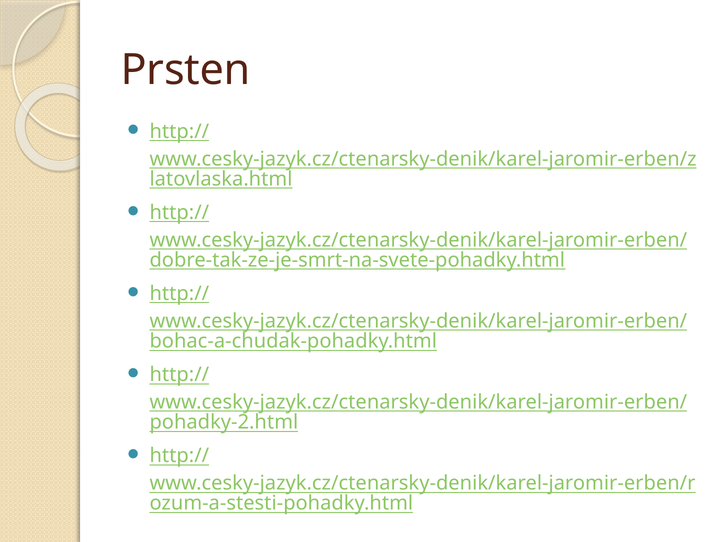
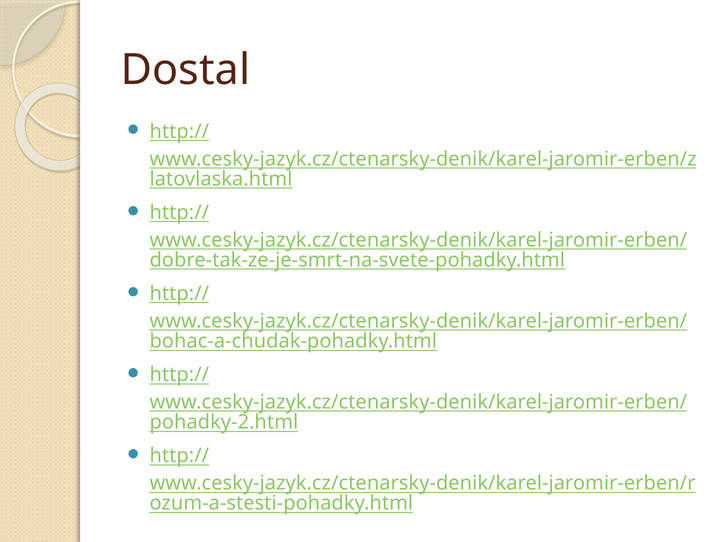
Prsten: Prsten -> Dostal (185, 70)
